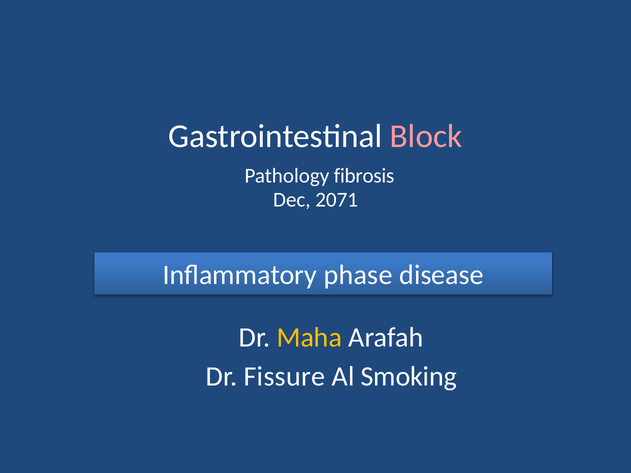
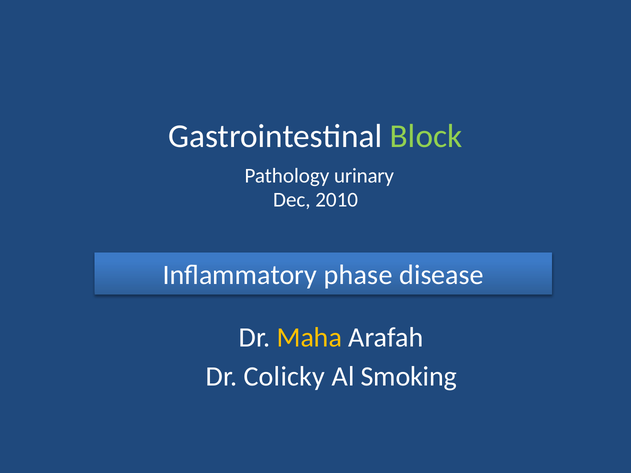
Block colour: pink -> light green (426, 136)
fibrosis: fibrosis -> urinary (364, 176)
2071: 2071 -> 2010 (337, 200)
Fissure: Fissure -> Colicky (284, 377)
